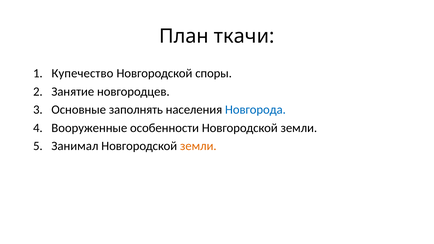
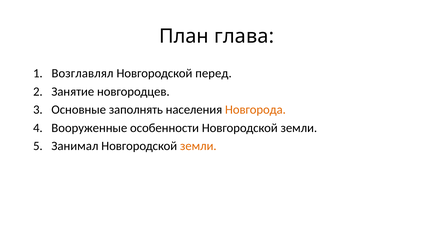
ткачи: ткачи -> глава (244, 36)
Купечество: Купечество -> Возглавлял (82, 73)
споры: споры -> перед (214, 73)
Новгорода colour: blue -> orange (255, 110)
